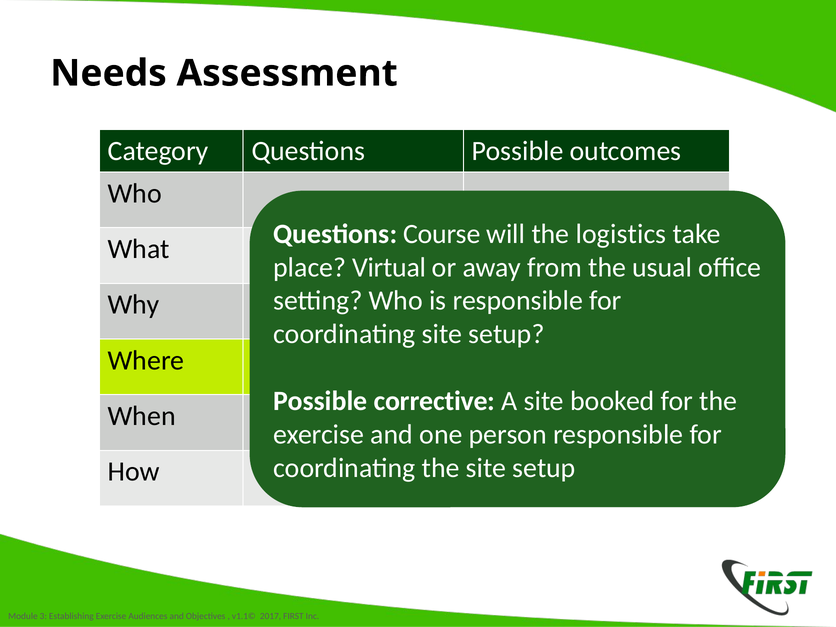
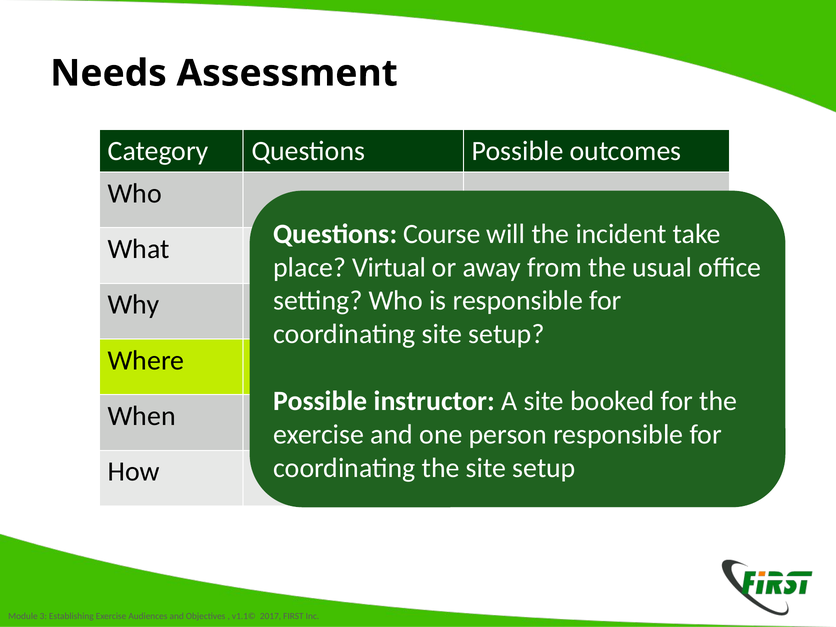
logistics: logistics -> incident (621, 234)
corrective: corrective -> instructor (434, 401)
